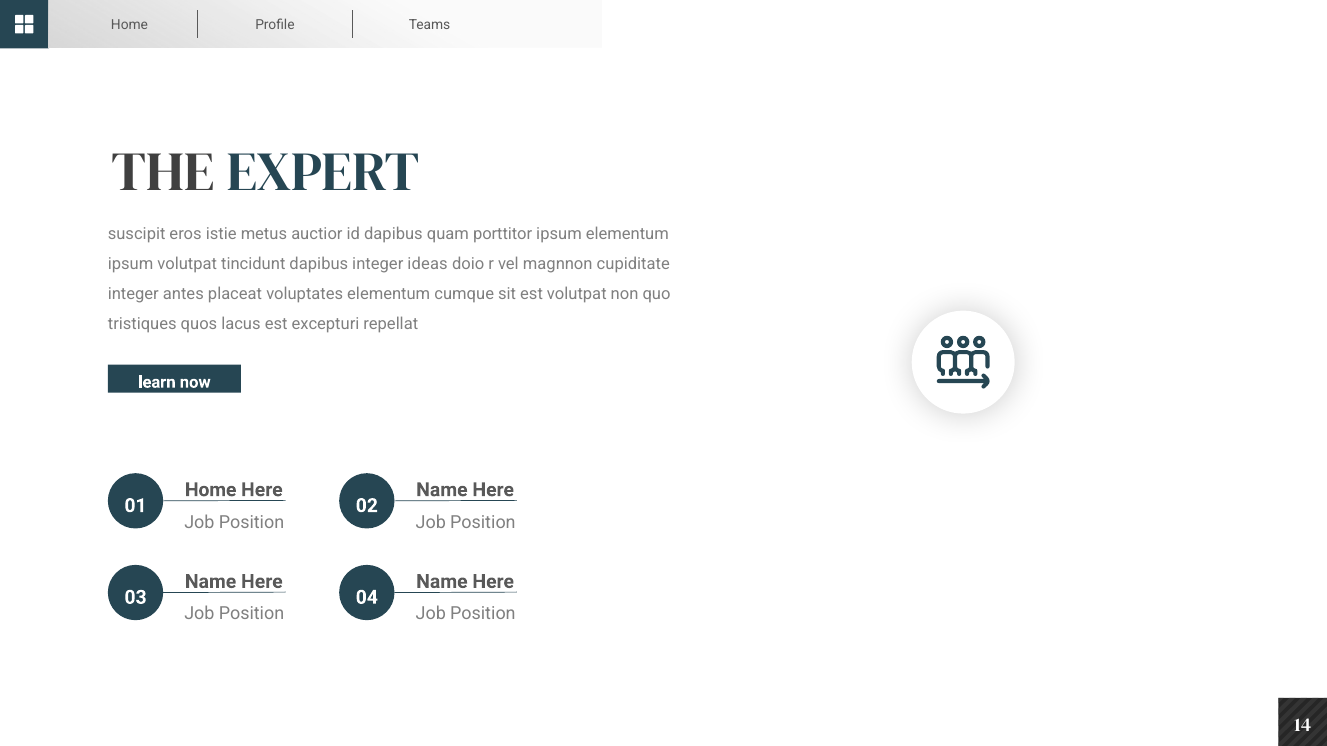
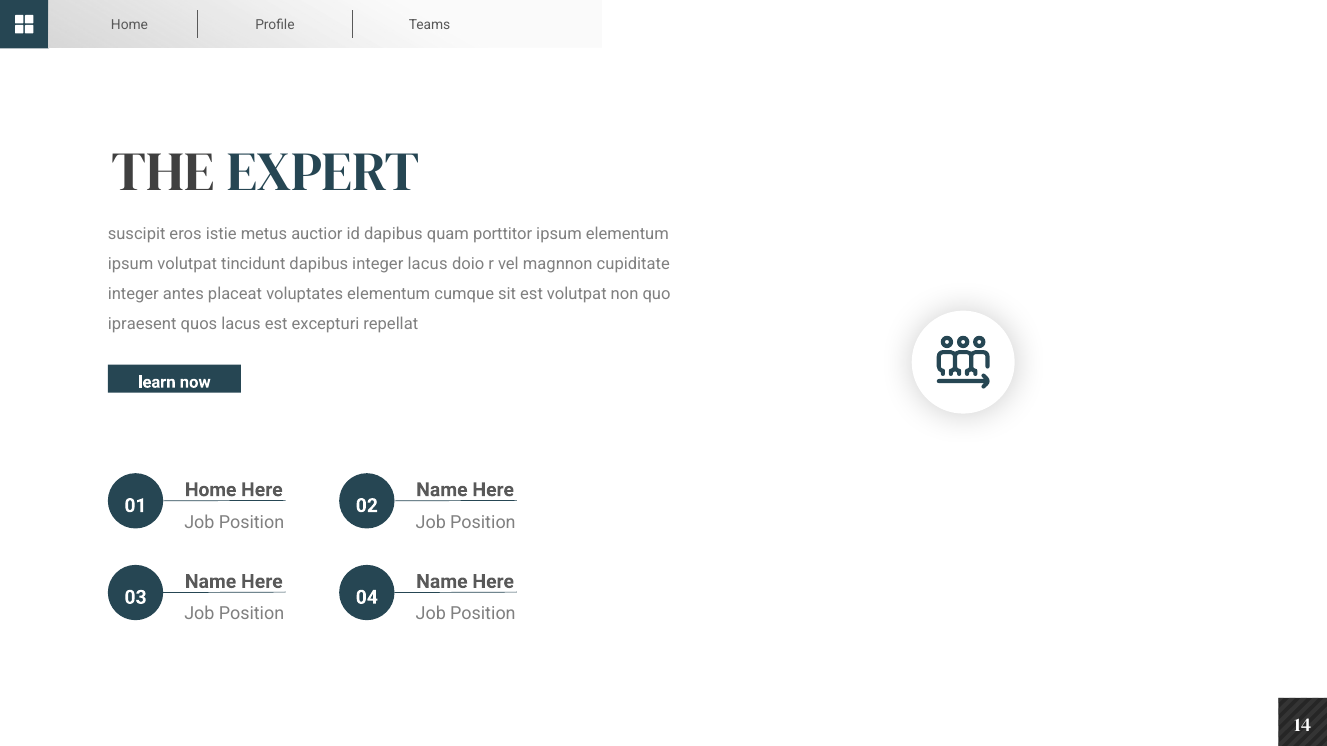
integer ideas: ideas -> lacus (428, 264)
tristiques: tristiques -> ipraesent (142, 324)
